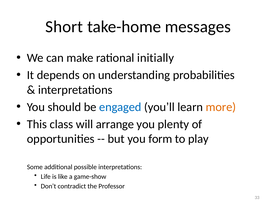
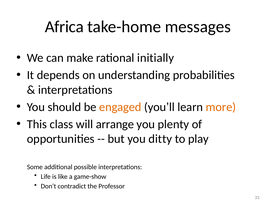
Short: Short -> Africa (64, 27)
engaged colour: blue -> orange (120, 107)
form: form -> ditty (160, 139)
